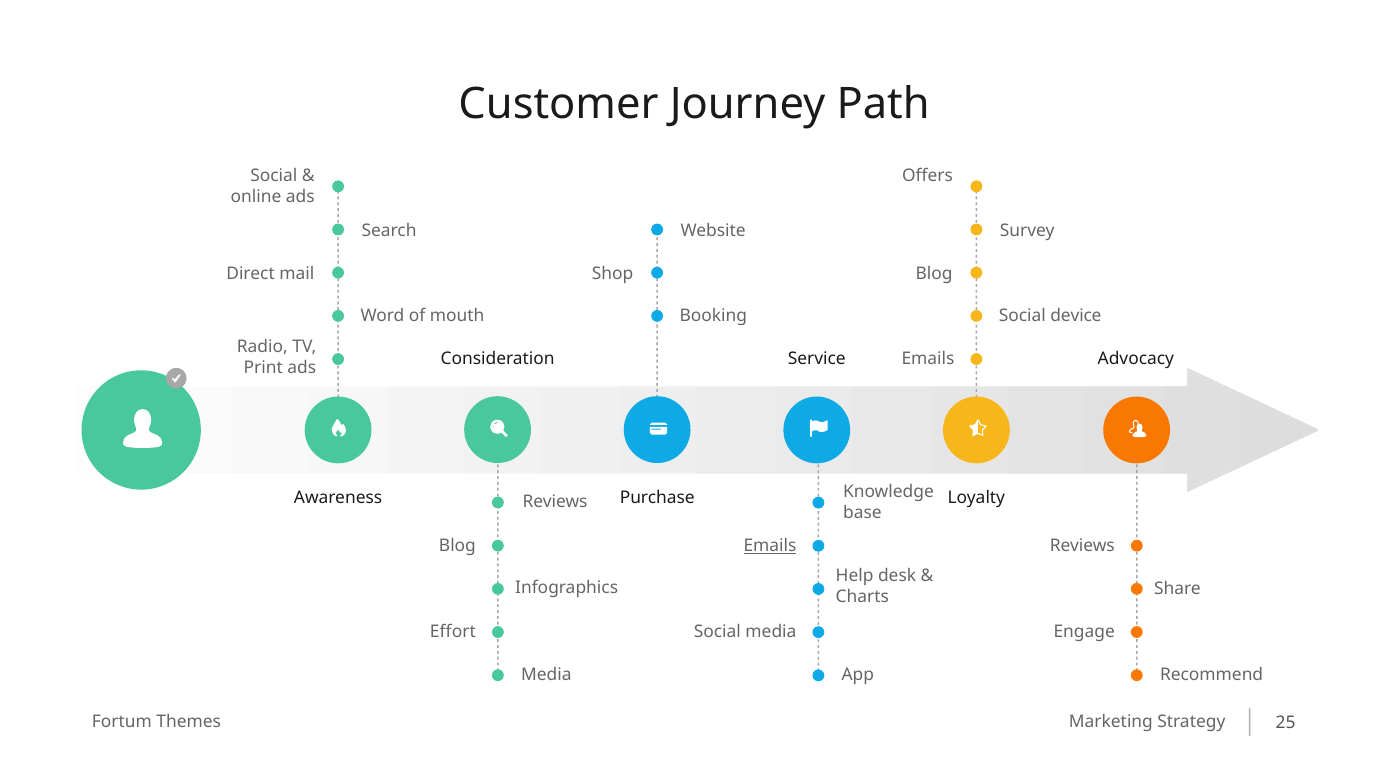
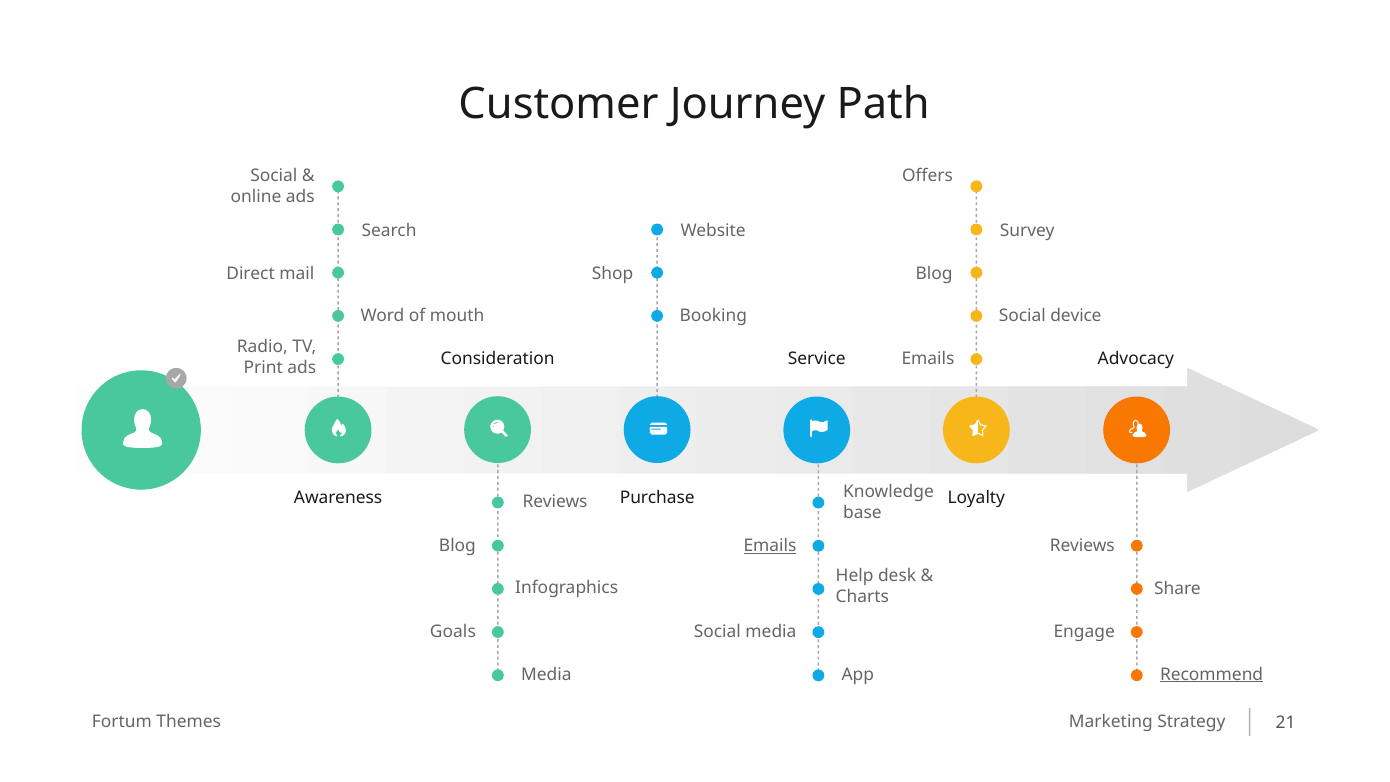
Effort: Effort -> Goals (453, 631)
Recommend underline: none -> present (1212, 674)
25: 25 -> 21 (1286, 722)
